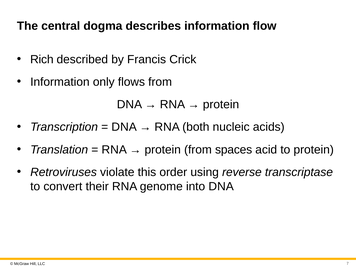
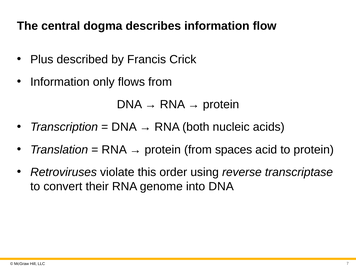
Rich: Rich -> Plus (42, 59)
